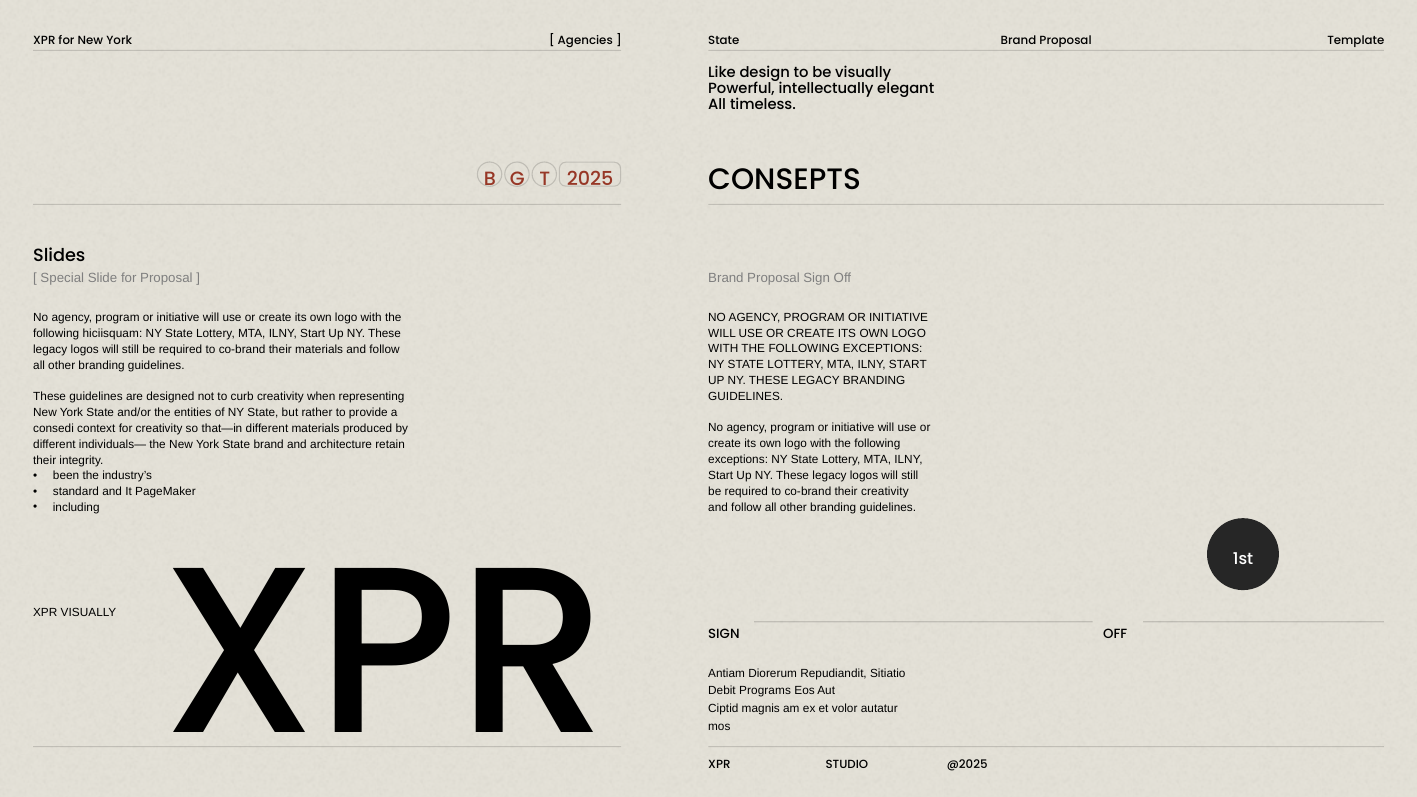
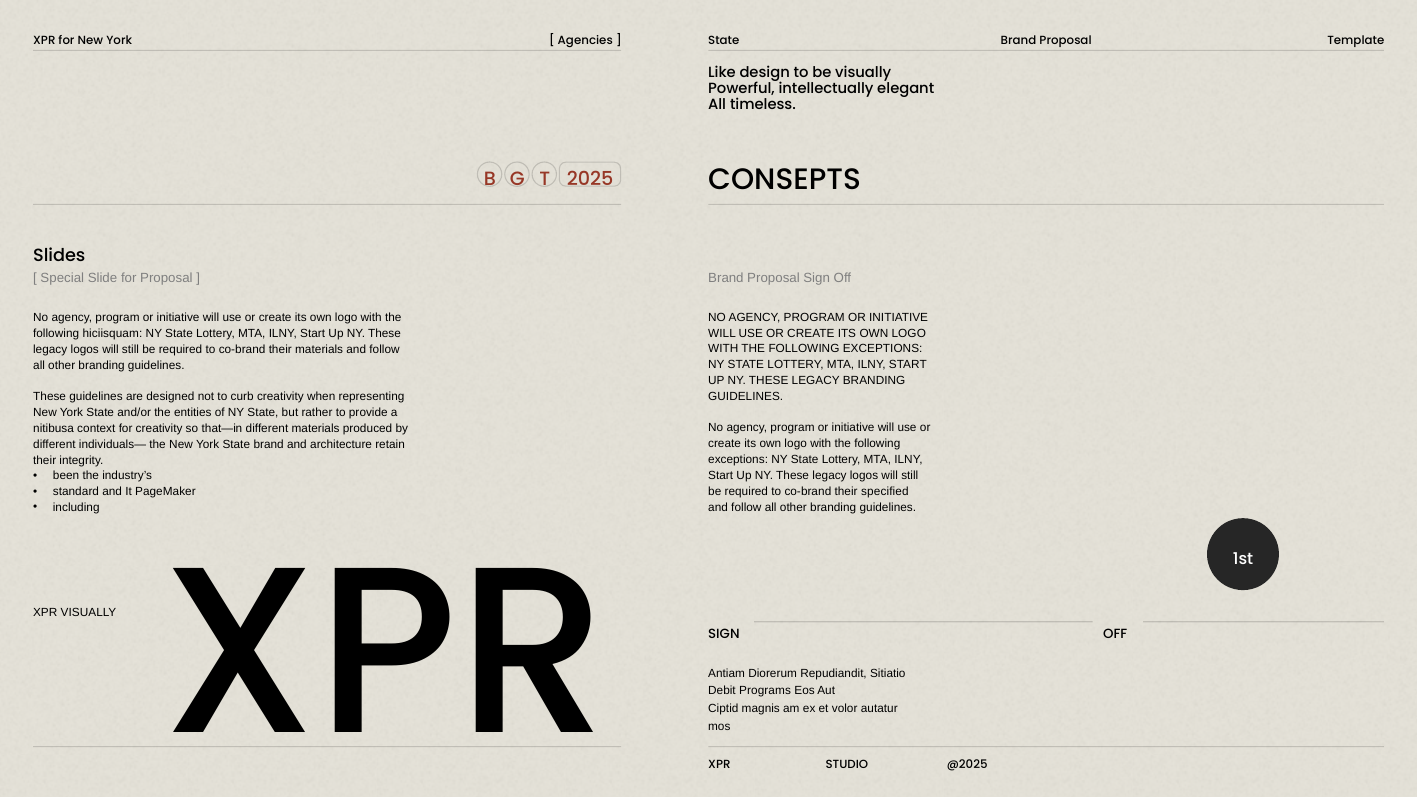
consedi: consedi -> nitibusa (54, 429)
their creativity: creativity -> specified (885, 491)
